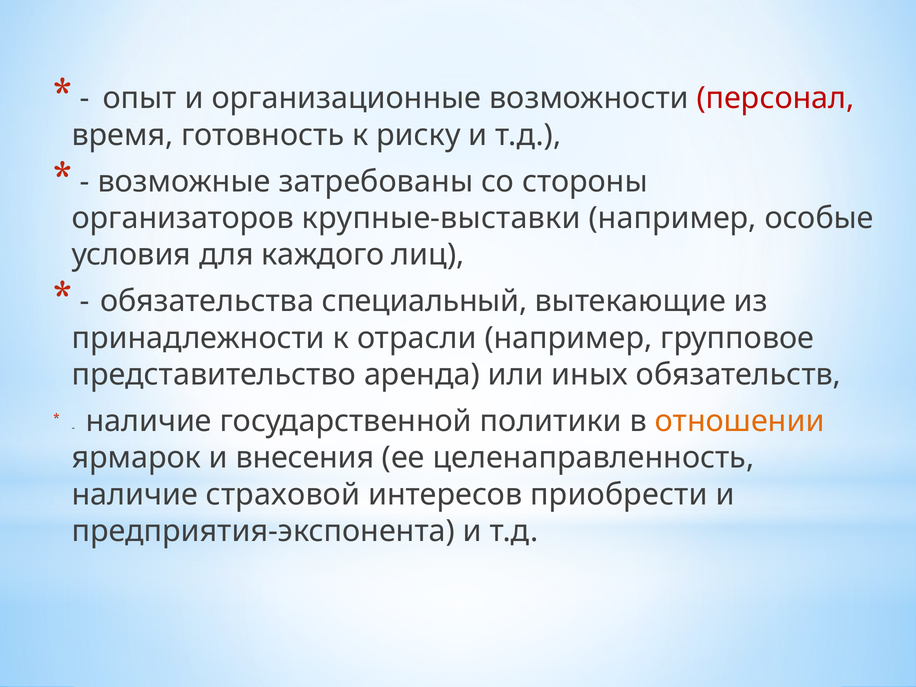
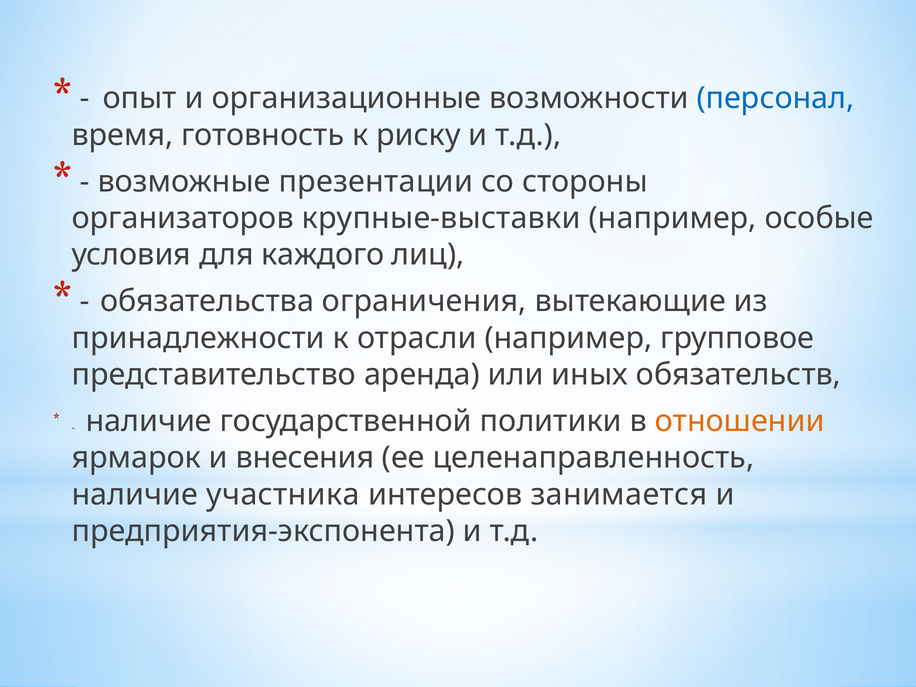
персонал colour: red -> blue (776, 98)
затребованы: затребованы -> презентации (376, 182)
специальный: специальный -> ограничения (424, 301)
страховой: страховой -> участника (283, 495)
приобрести: приобрести -> занимается (619, 495)
